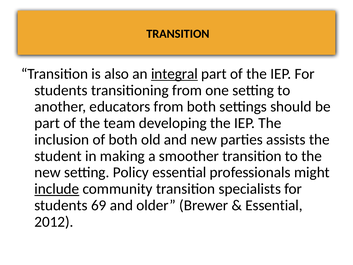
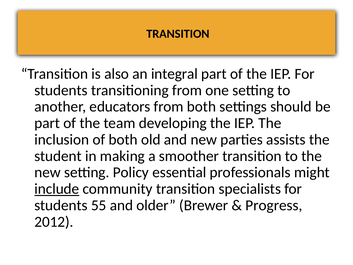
integral underline: present -> none (174, 74)
69: 69 -> 55 (99, 205)
Essential: Essential -> Progress (274, 205)
